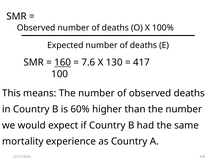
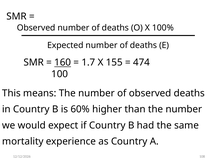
7.6: 7.6 -> 1.7 (88, 62)
130: 130 -> 155 (114, 62)
417: 417 -> 474 (141, 62)
